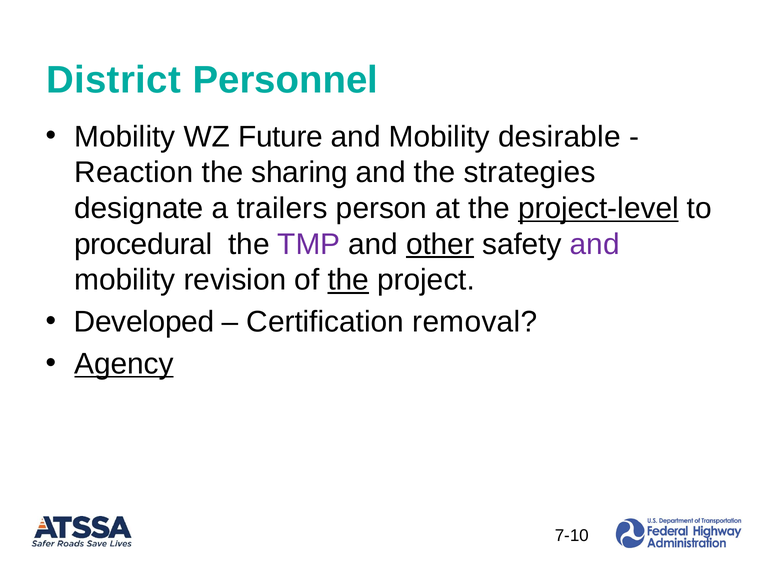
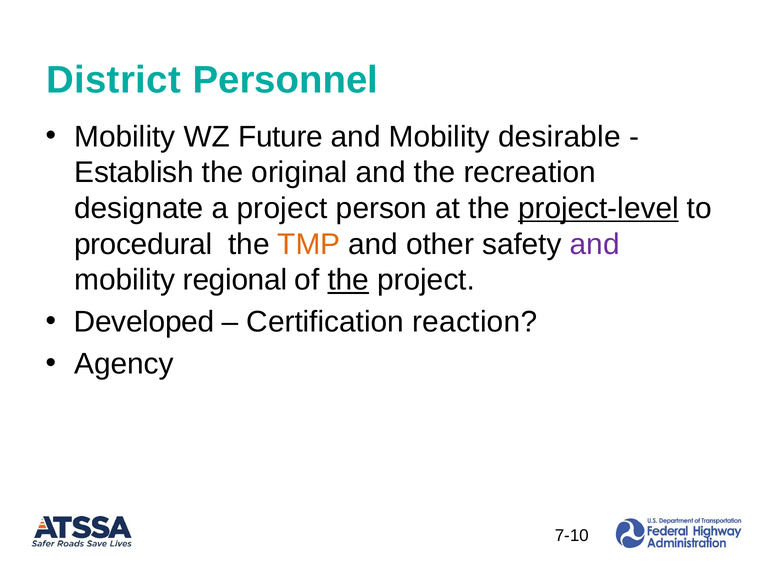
Reaction: Reaction -> Establish (134, 173)
sharing: sharing -> original (300, 173)
strategies: strategies -> recreation (530, 173)
a trailers: trailers -> project (282, 208)
TMP colour: purple -> orange (309, 244)
other underline: present -> none (440, 244)
revision: revision -> regional (235, 280)
removal: removal -> reaction (475, 322)
Agency underline: present -> none (124, 364)
